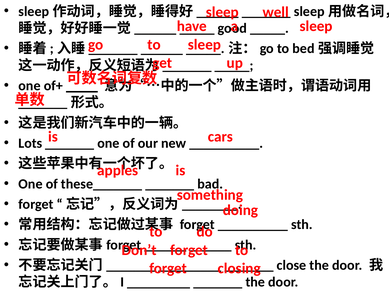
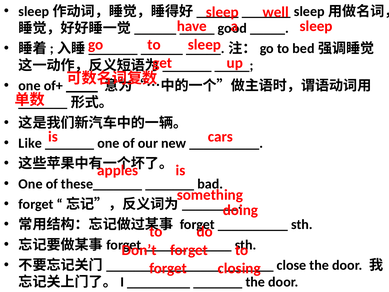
Lots: Lots -> Like (30, 143)
